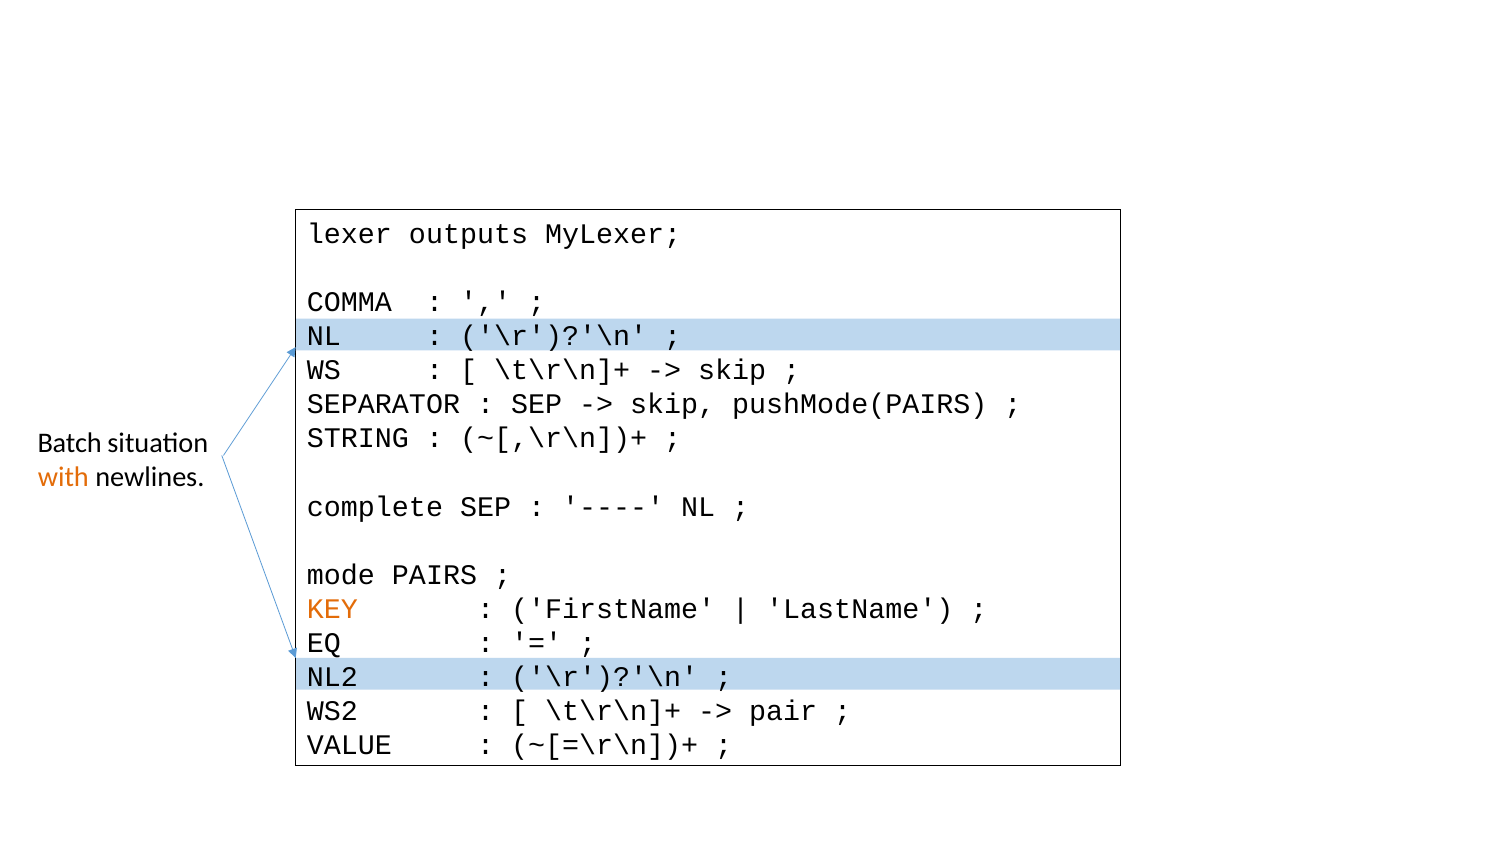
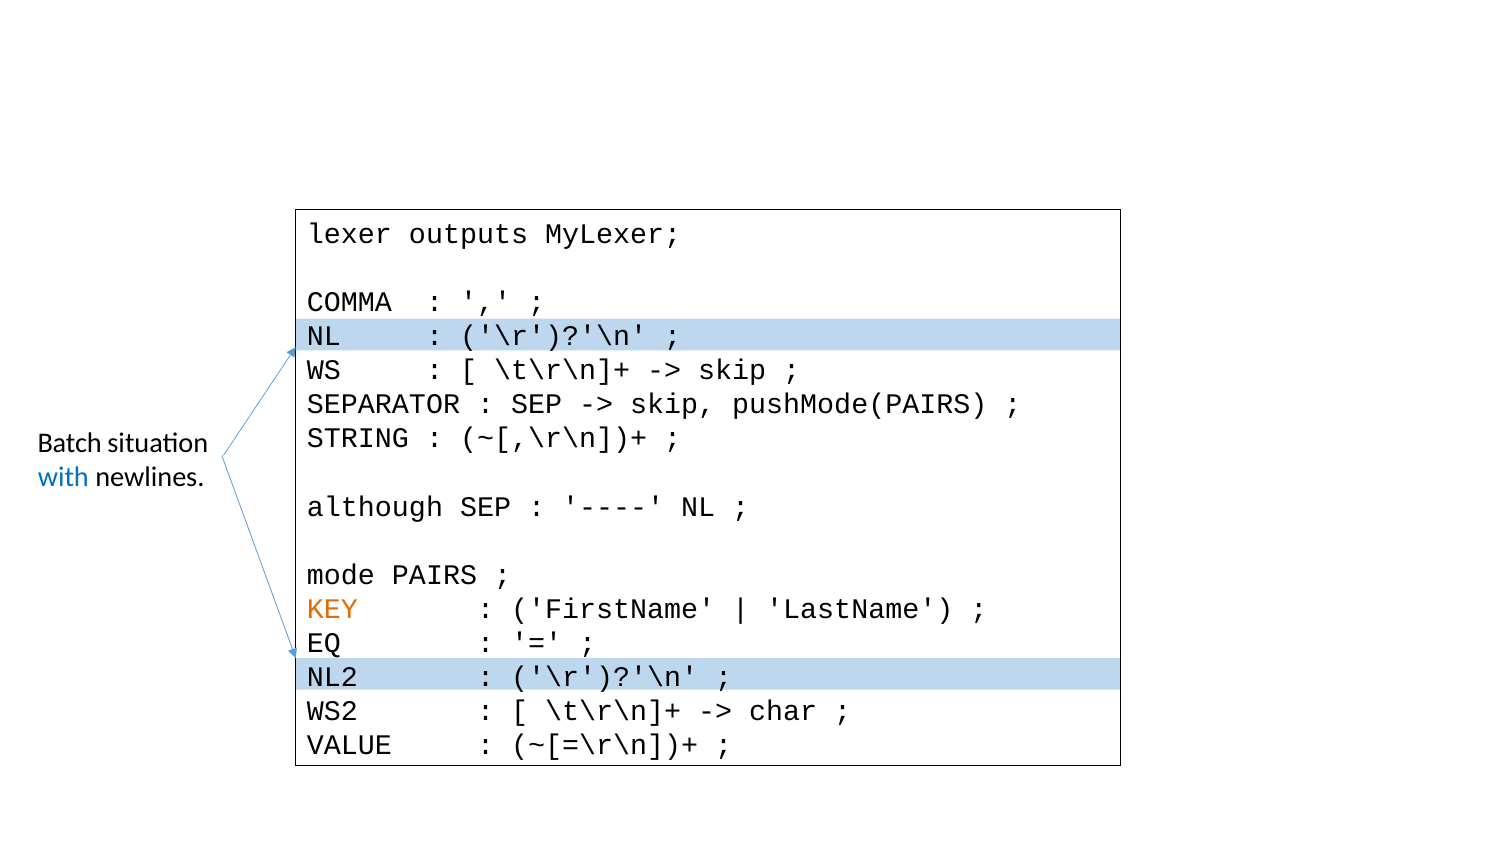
with colour: orange -> blue (63, 477)
complete: complete -> although (375, 506)
pair: pair -> char (783, 710)
